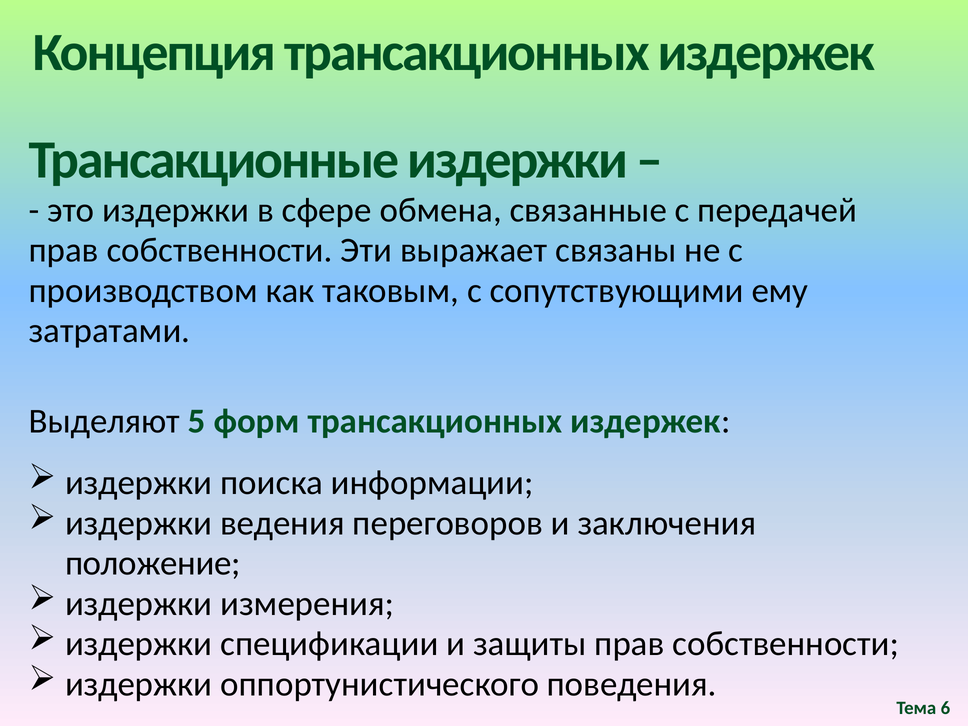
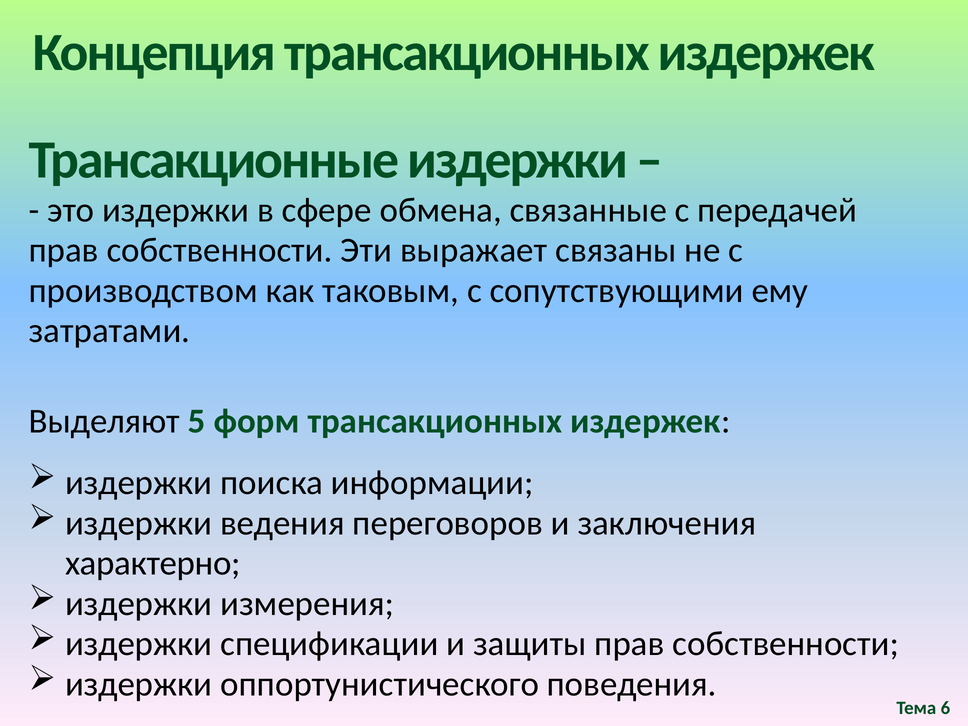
положение: положение -> характерно (153, 563)
